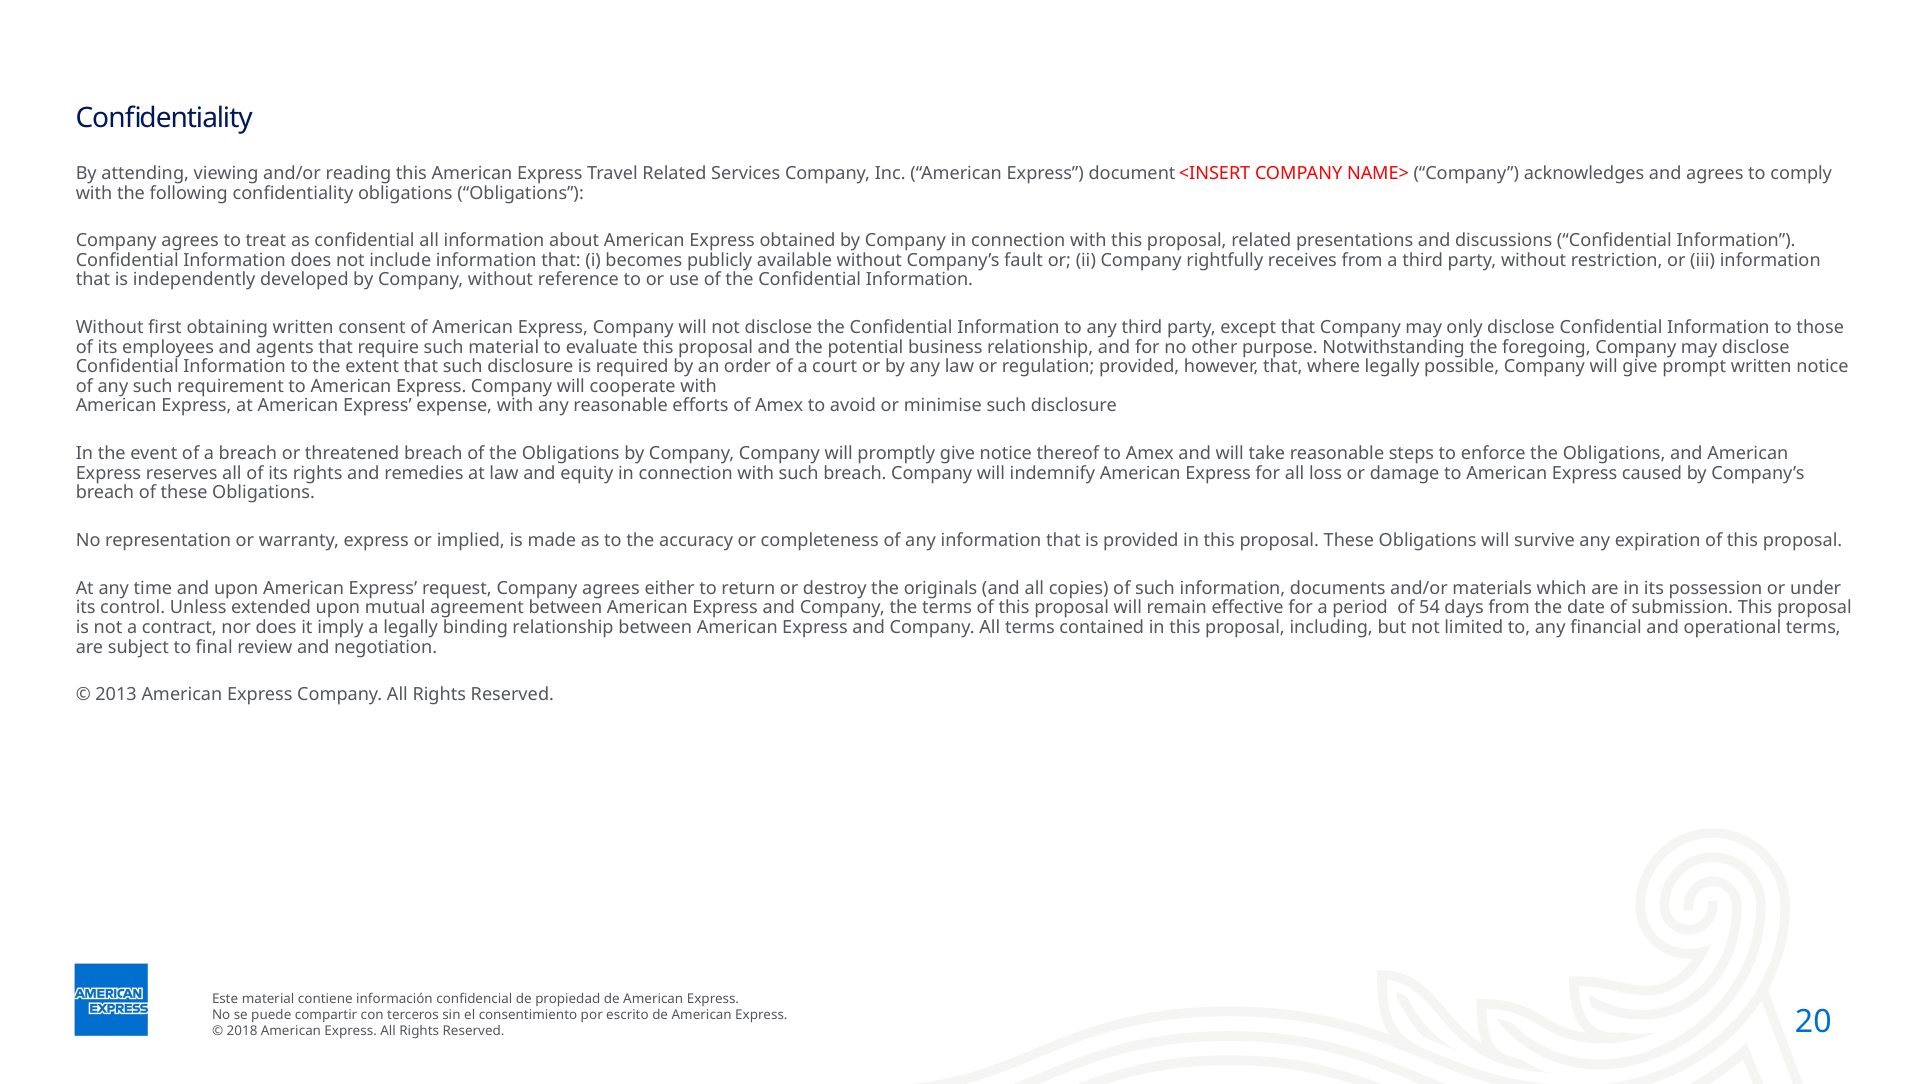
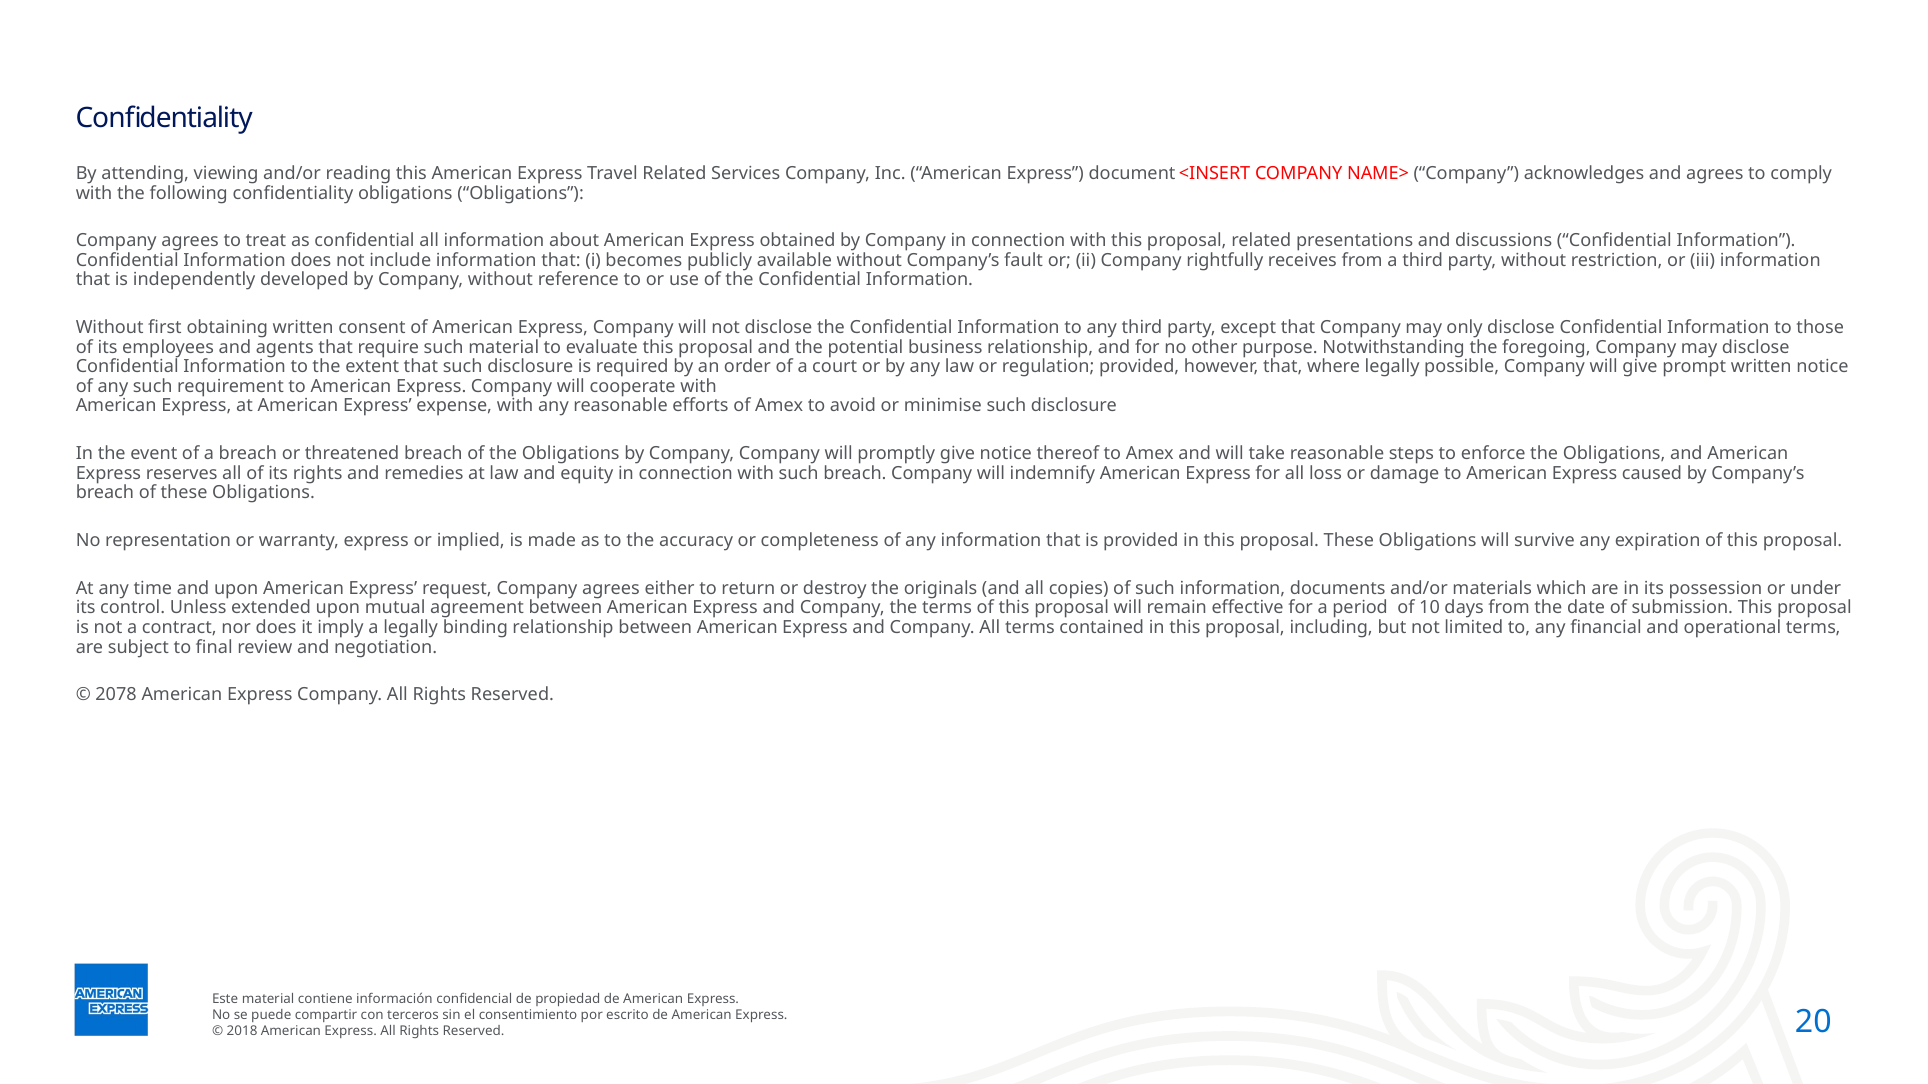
54: 54 -> 10 (1430, 608)
2013: 2013 -> 2078 (116, 695)
